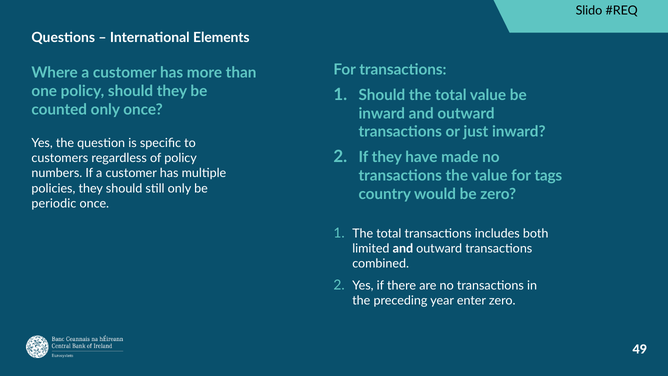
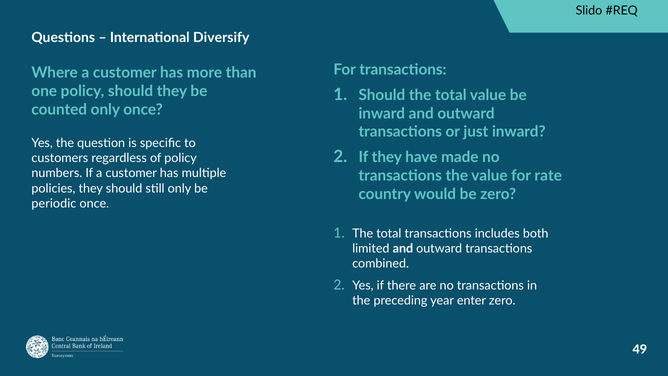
Elements: Elements -> Diversify (221, 38)
tags: tags -> rate (548, 175)
